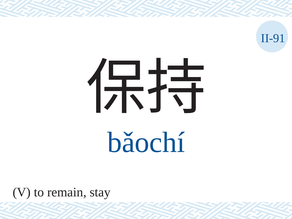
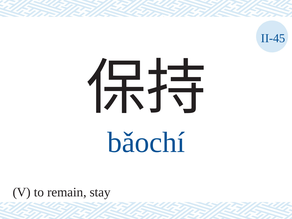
II-91: II-91 -> II-45 (273, 38)
